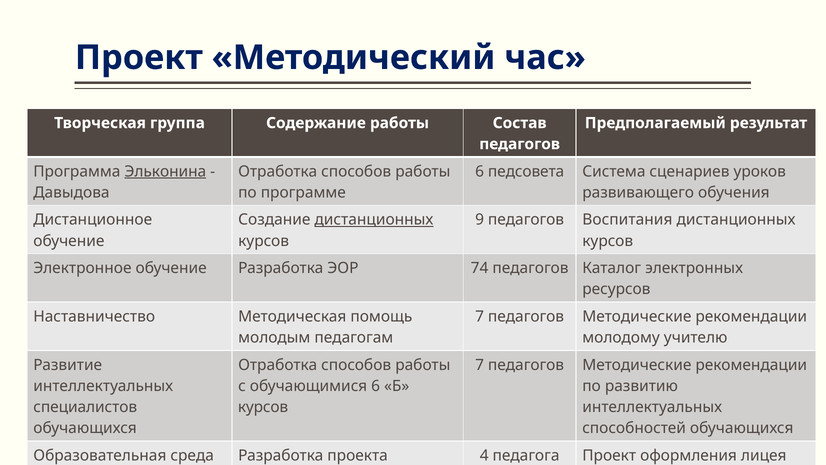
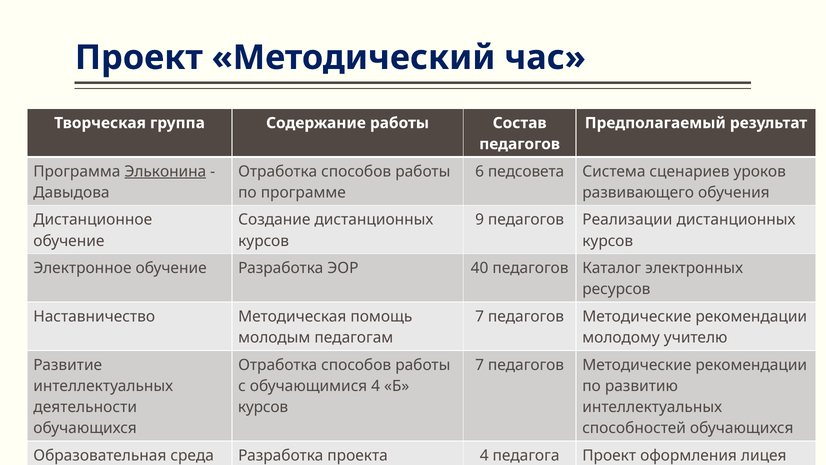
дистанционных underline: present -> none (374, 220)
педагогов Воспитания: Воспитания -> Реализации (627, 220)
74: 74 -> 40 (480, 268)
обучающимися 6: 6 -> 4 (376, 386)
специалистов: специалистов -> деятельности (85, 407)
